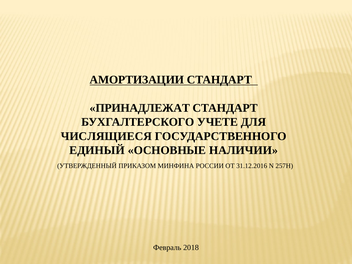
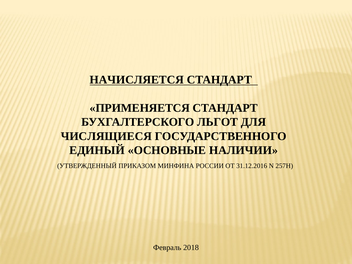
АМОРТИЗАЦИИ: АМОРТИЗАЦИИ -> НАЧИСЛЯЕТСЯ (137, 80)
ПРИНАДЛЕЖАТ: ПРИНАДЛЕЖАТ -> ПРИМЕНЯЕТСЯ (140, 108)
УЧЕТЕ: УЧЕТЕ -> ЛЬГОТ (218, 122)
